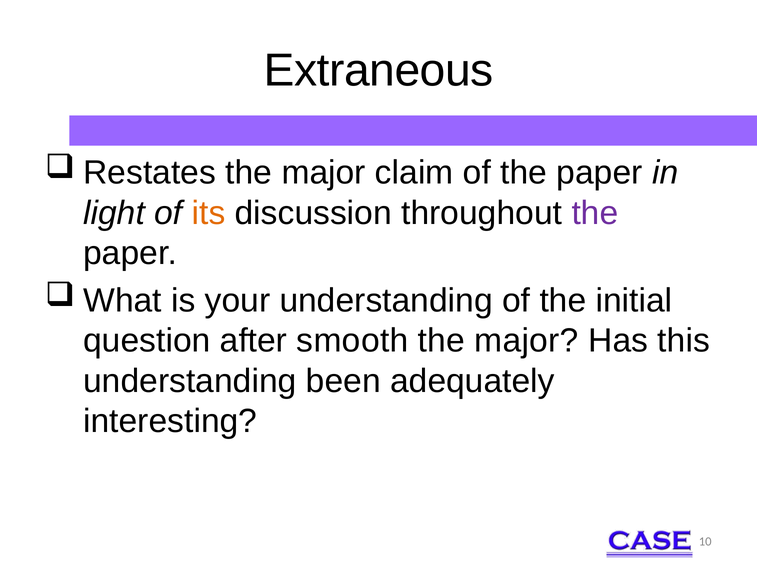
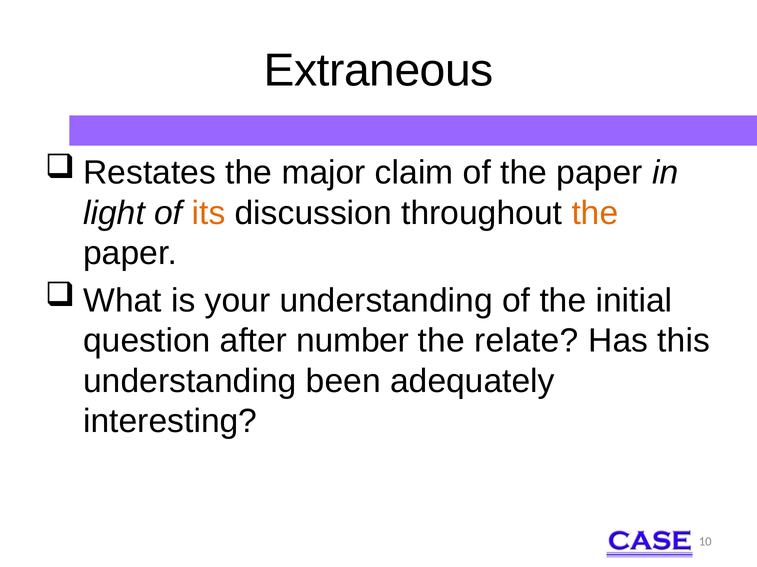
the colour: purple -> orange (595, 213)
smooth: smooth -> number (353, 341)
major: major -> relate (526, 341)
